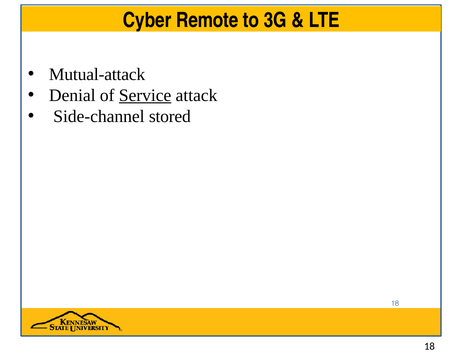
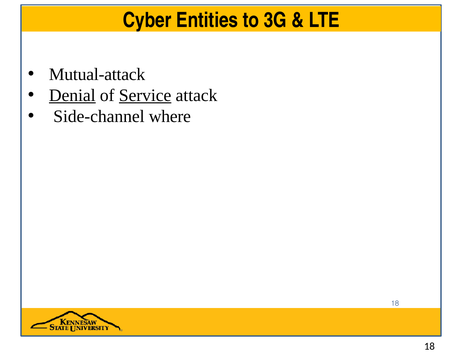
Remote: Remote -> Entities (207, 20)
Denial underline: none -> present (72, 95)
stored: stored -> where (170, 116)
